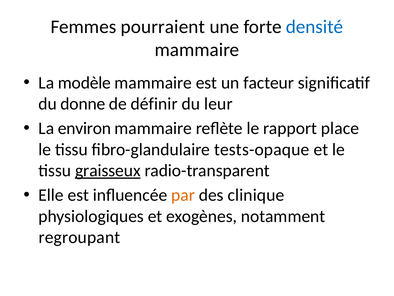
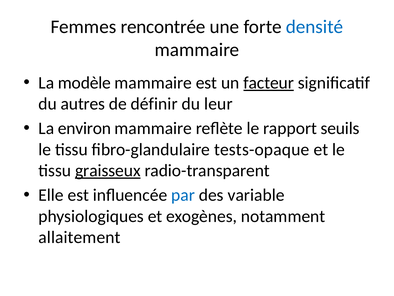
pourraient: pourraient -> rencontrée (163, 27)
facteur underline: none -> present (269, 83)
donne: donne -> autres (83, 104)
place: place -> seuils (340, 128)
par colour: orange -> blue (183, 195)
clinique: clinique -> variable (256, 195)
regroupant: regroupant -> allaitement (79, 237)
